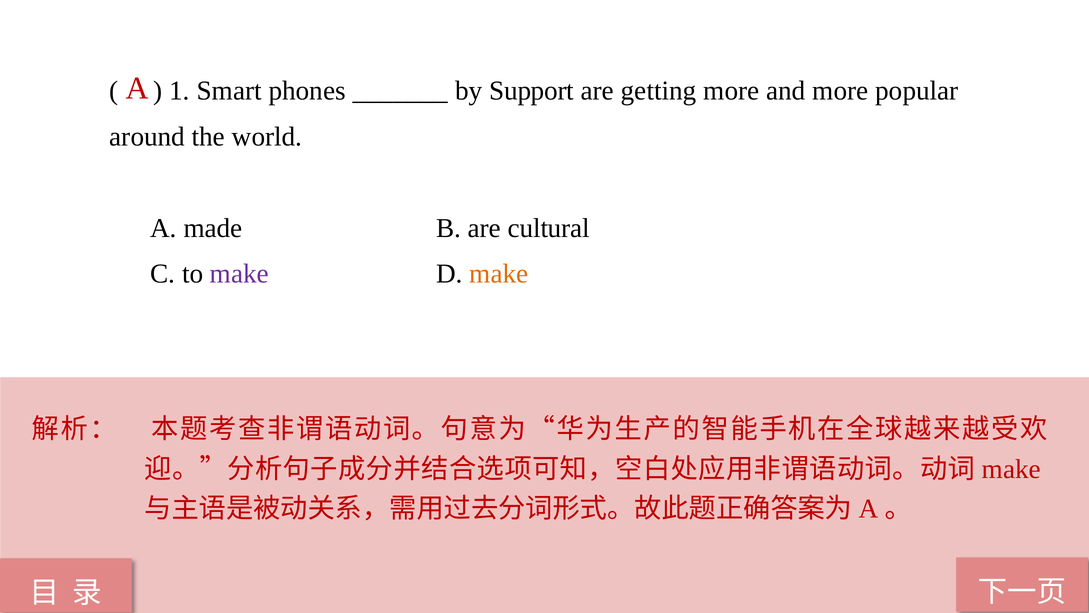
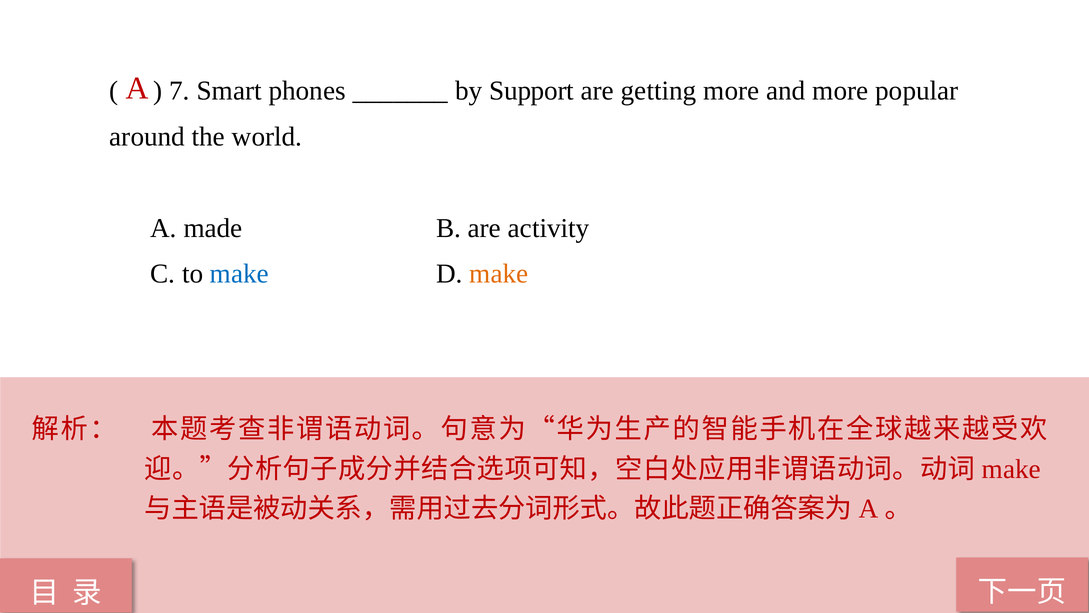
1: 1 -> 7 (180, 91)
cultural: cultural -> activity (549, 228)
make colour: purple -> blue (239, 274)
